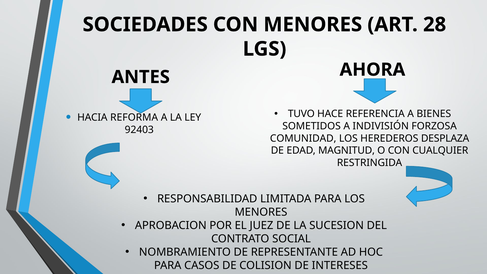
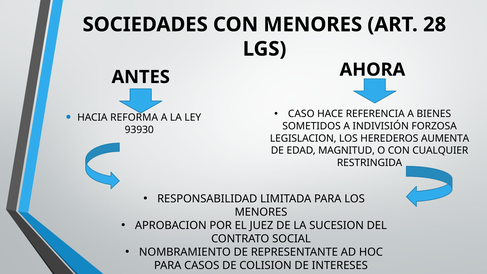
TUVO: TUVO -> CASO (301, 114)
92403: 92403 -> 93930 (139, 130)
COMUNIDAD: COMUNIDAD -> LEGISLACION (303, 138)
DESPLAZA: DESPLAZA -> AUMENTA (445, 138)
